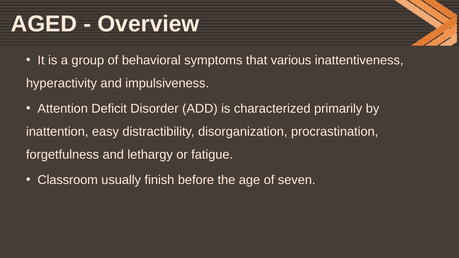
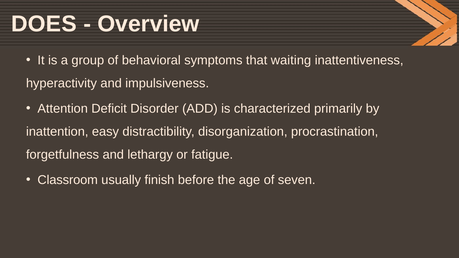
AGED: AGED -> DOES (44, 24)
various: various -> waiting (291, 60)
